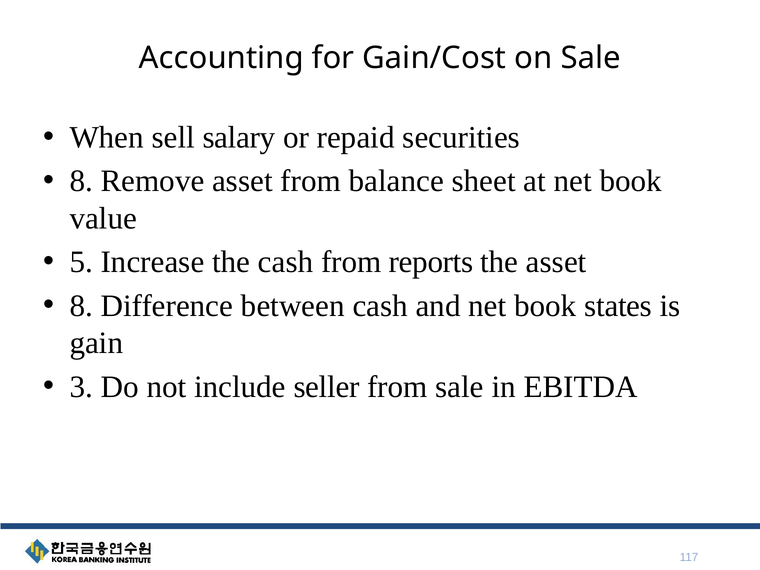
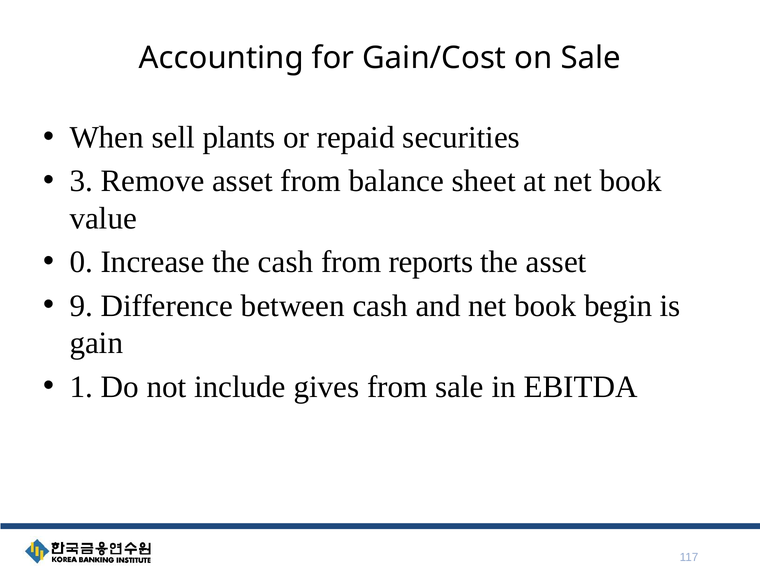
salary: salary -> plants (239, 138)
8: 8 -> 3 (81, 181)
5: 5 -> 0 (81, 262)
8: 8 -> 9 (81, 306)
states: states -> begin (618, 306)
3: 3 -> 1 (81, 387)
seller: seller -> gives (326, 387)
